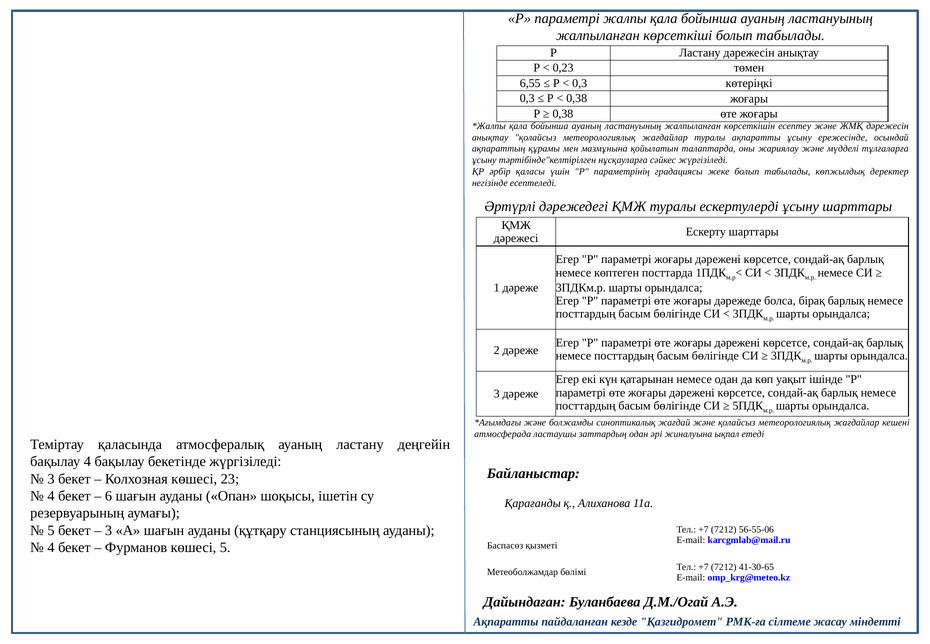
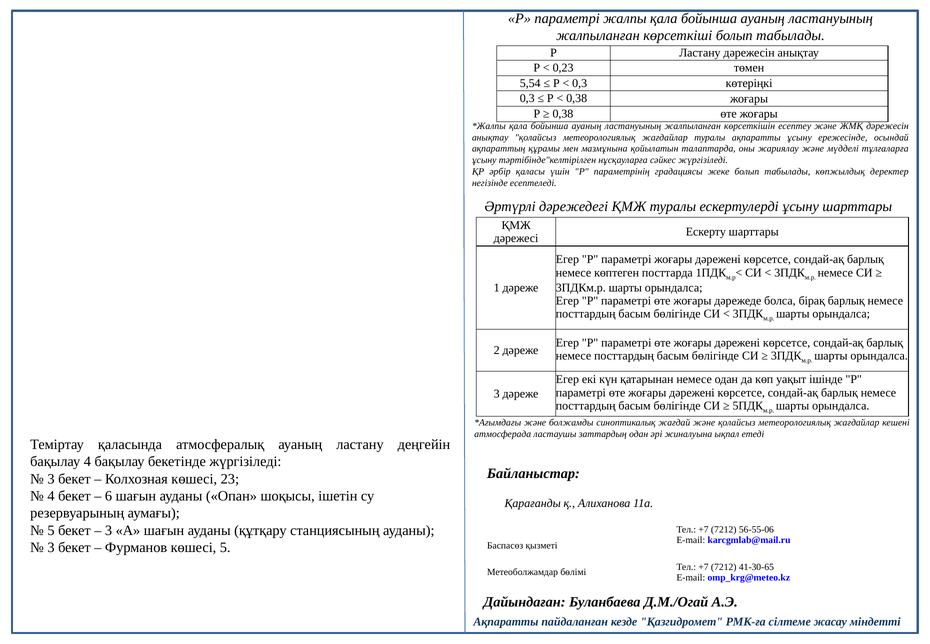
6,55: 6,55 -> 5,54 (530, 83)
4: 4 -> 3 (51, 547)
